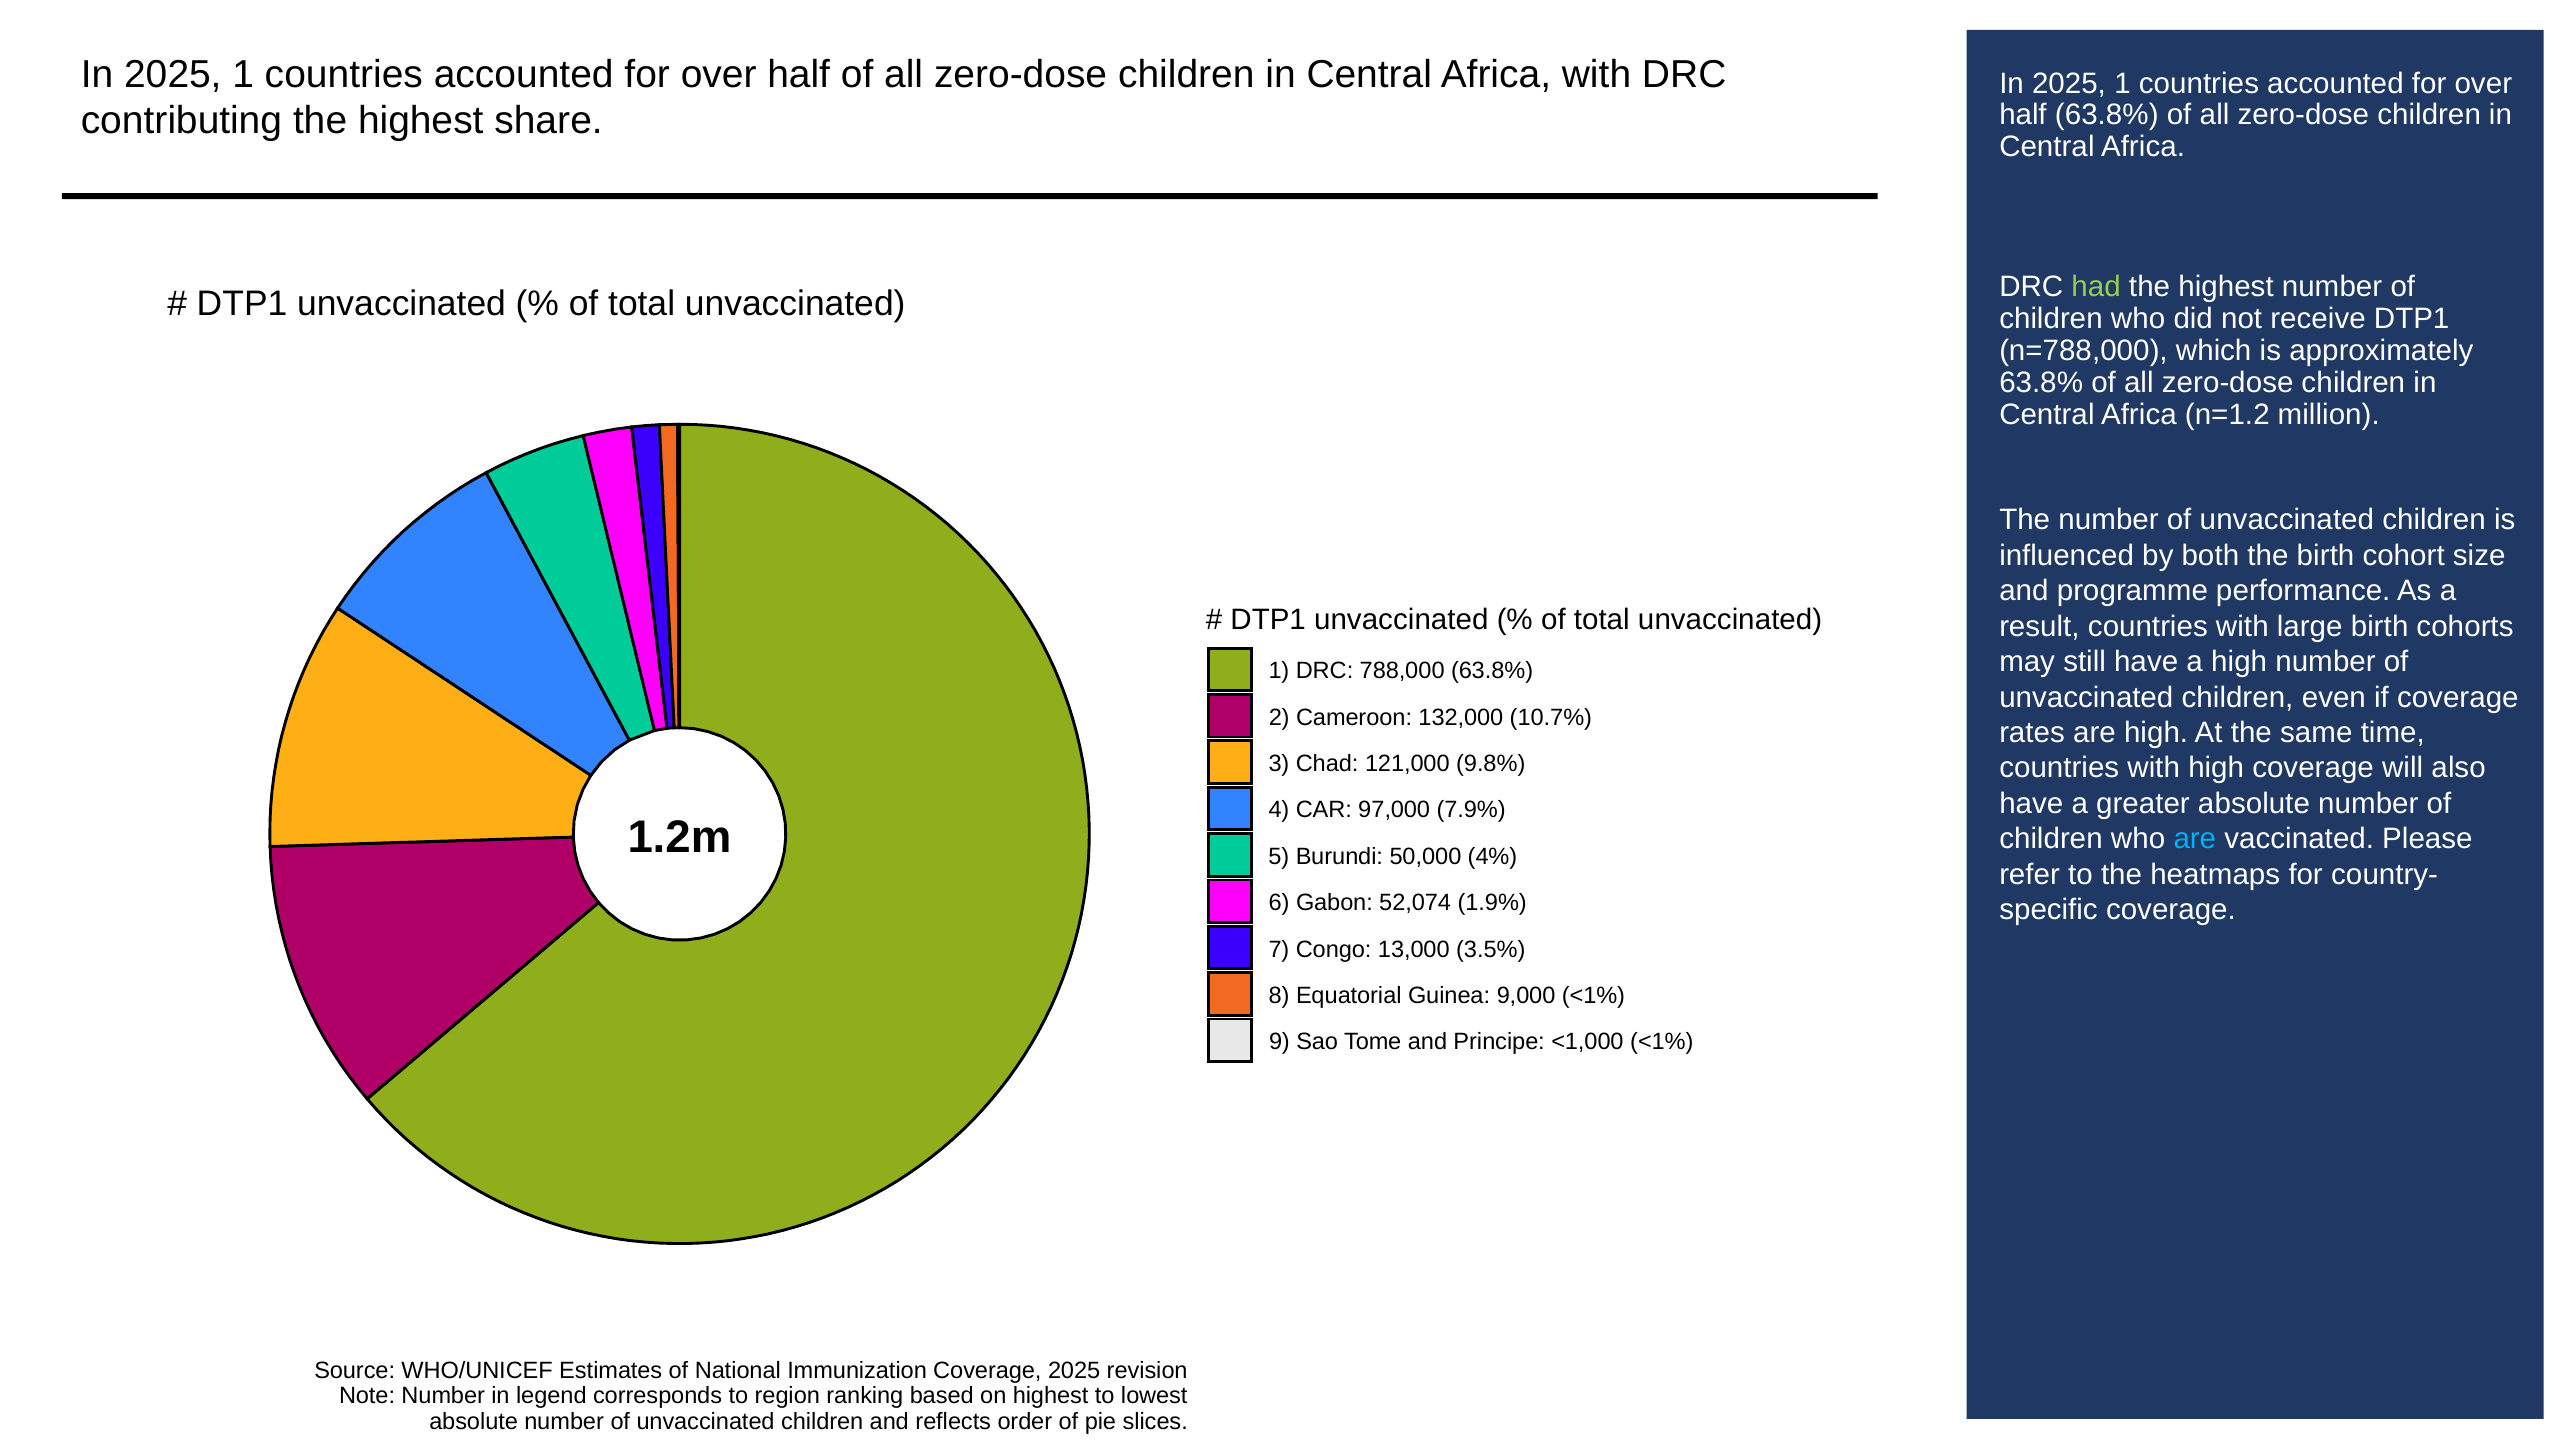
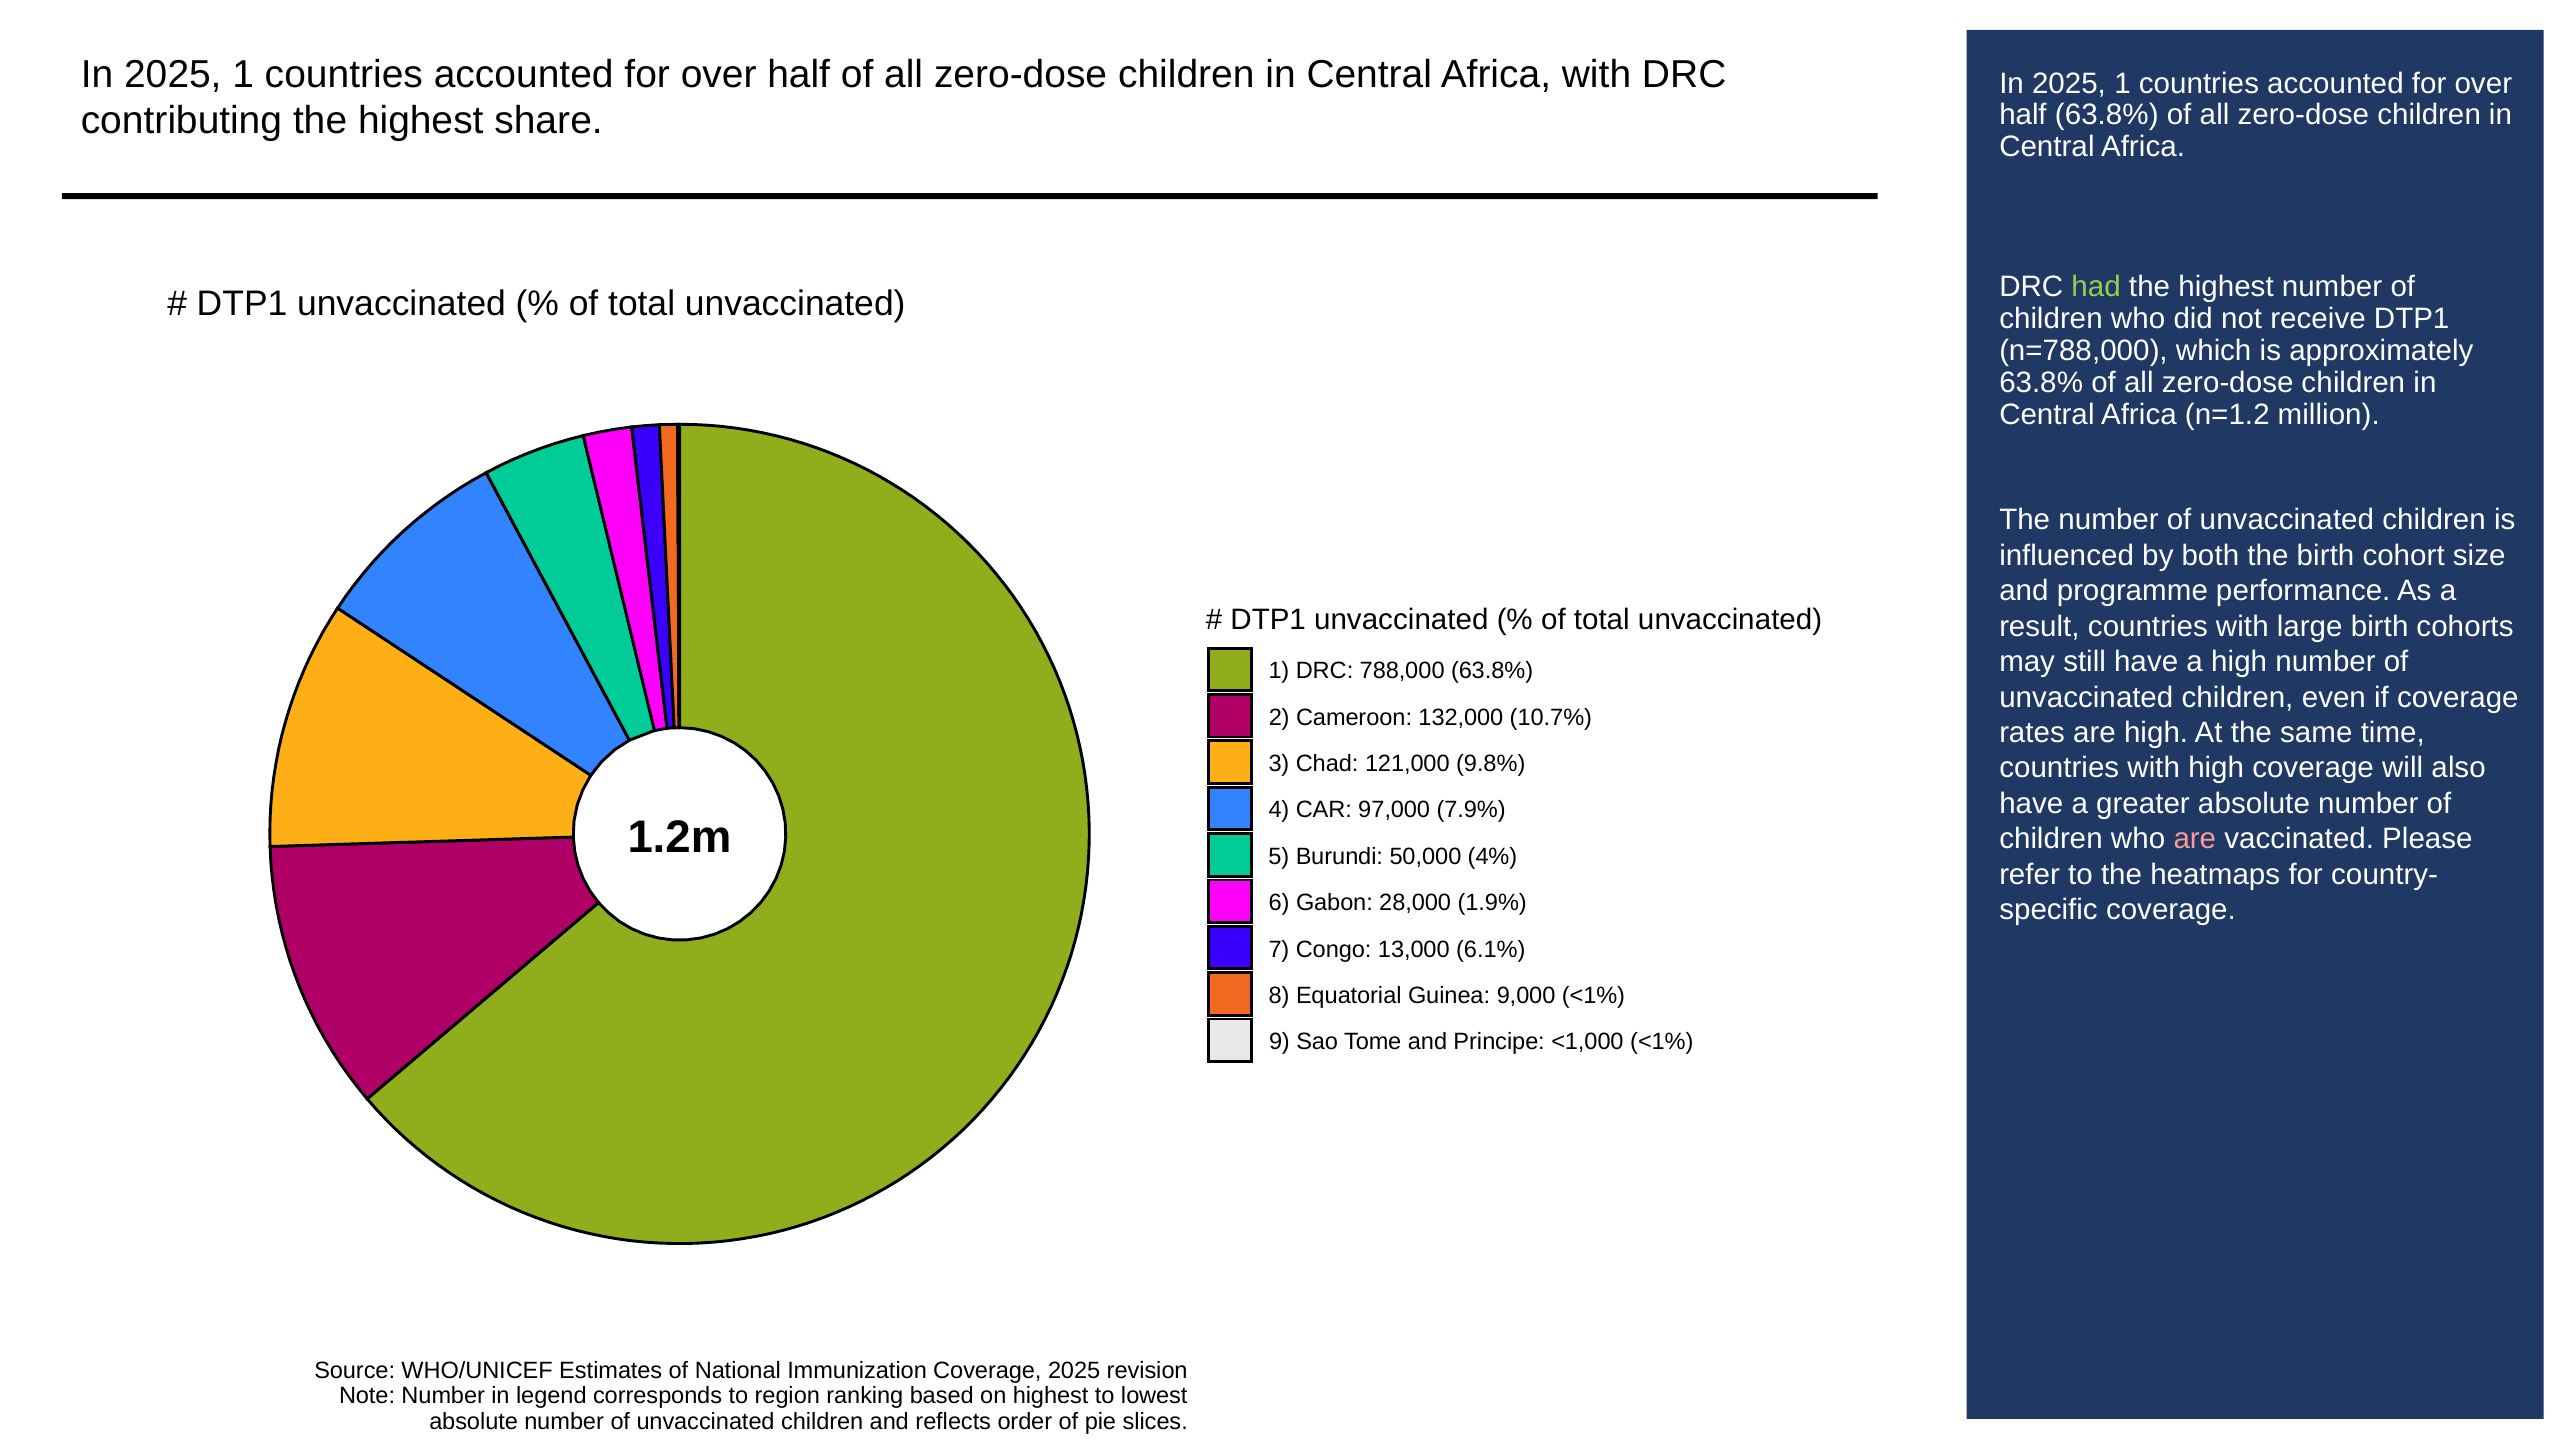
are colour: light blue -> pink (2195, 839)
52,074: 52,074 -> 28,000 (1415, 903)
3.5%: 3.5% -> 6.1% (1491, 949)
